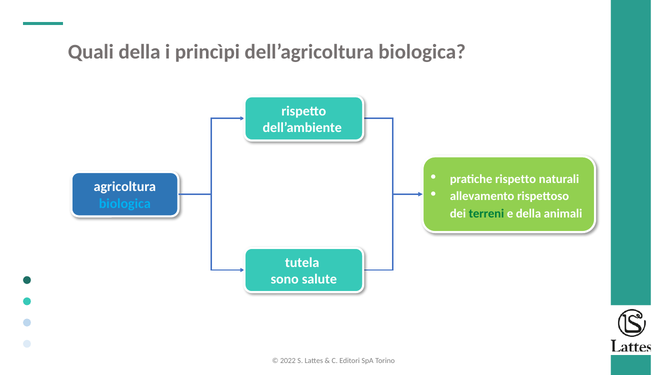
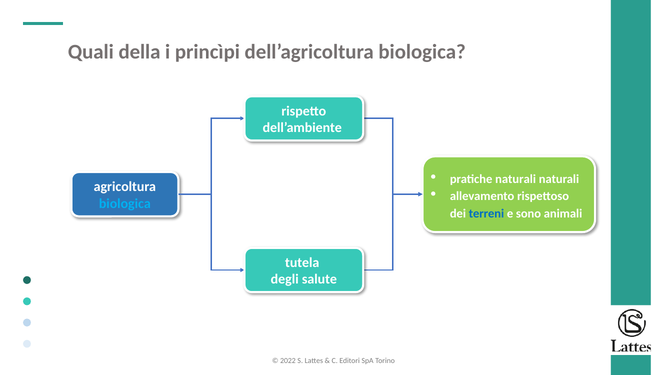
pratiche rispetto: rispetto -> naturali (516, 179)
terreni colour: green -> blue (486, 214)
e della: della -> sono (528, 214)
sono: sono -> degli (285, 279)
